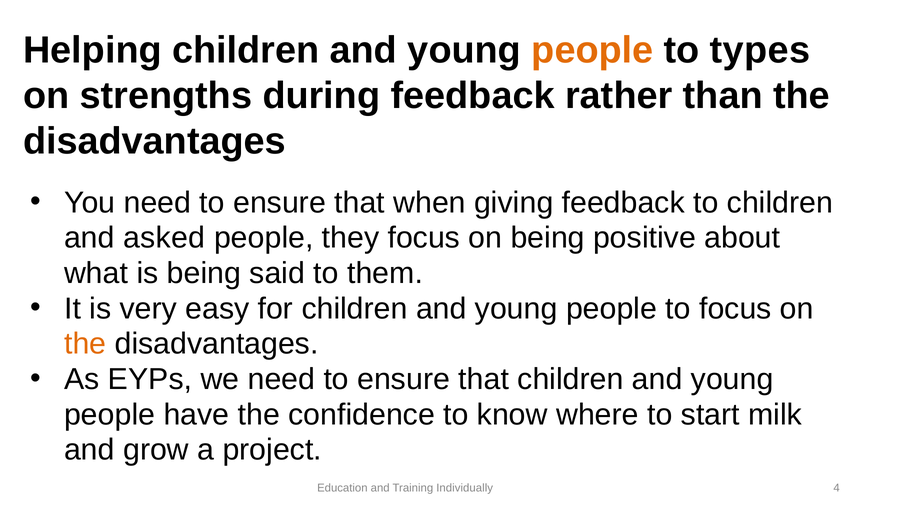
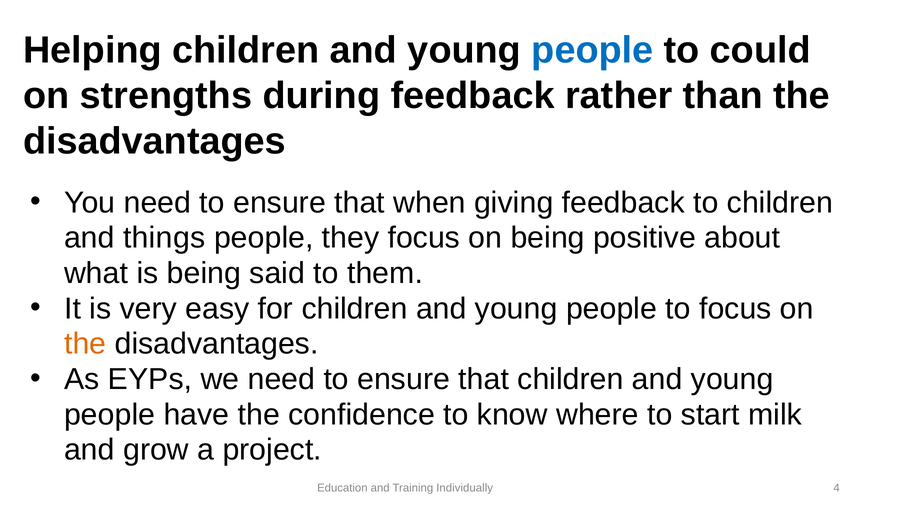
people colour: orange -> blue (592, 50)
types: types -> could (760, 50)
asked: asked -> things (164, 238)
